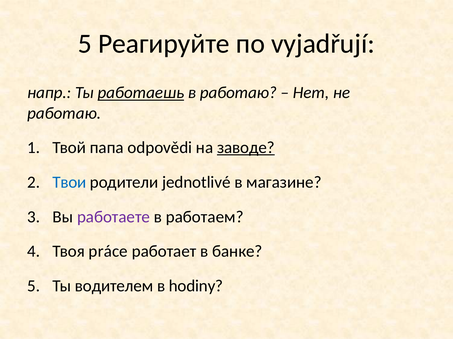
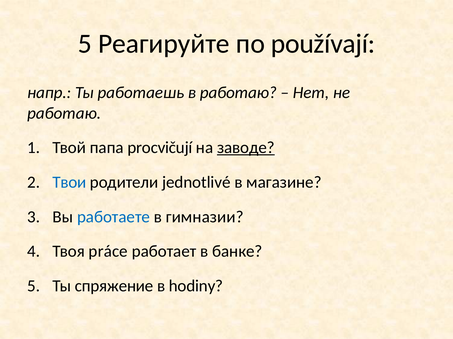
vyjadřují: vyjadřují -> používají (323, 44)
работаешь underline: present -> none (141, 93)
odpovědi: odpovědi -> procvičují (160, 148)
работаете colour: purple -> blue (114, 217)
работаем: работаем -> гимназии (205, 217)
водителем: водителем -> спряжение (114, 287)
